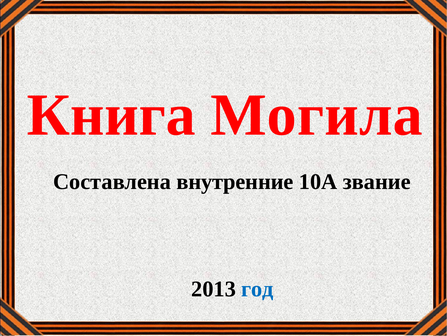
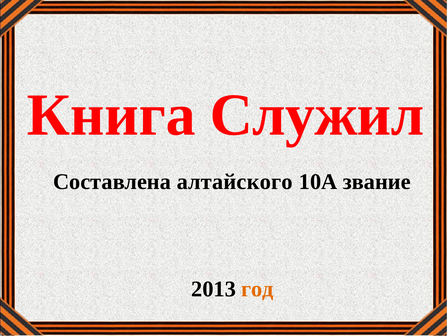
Могила: Могила -> Служил (317, 115)
внутренние: внутренние -> алтайского (235, 181)
год colour: blue -> orange (257, 289)
